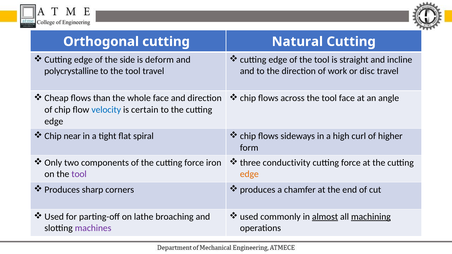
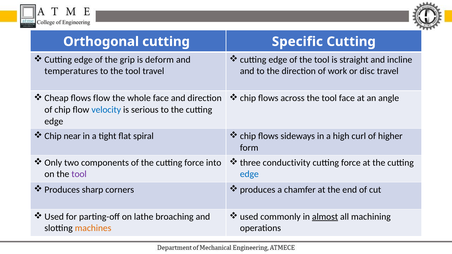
Natural: Natural -> Specific (297, 42)
side: side -> grip (127, 60)
polycrystalline: polycrystalline -> temperatures (71, 71)
flows than: than -> flow (102, 98)
certain: certain -> serious (145, 110)
iron: iron -> into (214, 163)
edge colour: orange -> blue (249, 174)
machining underline: present -> none (371, 217)
machines colour: purple -> orange (93, 228)
